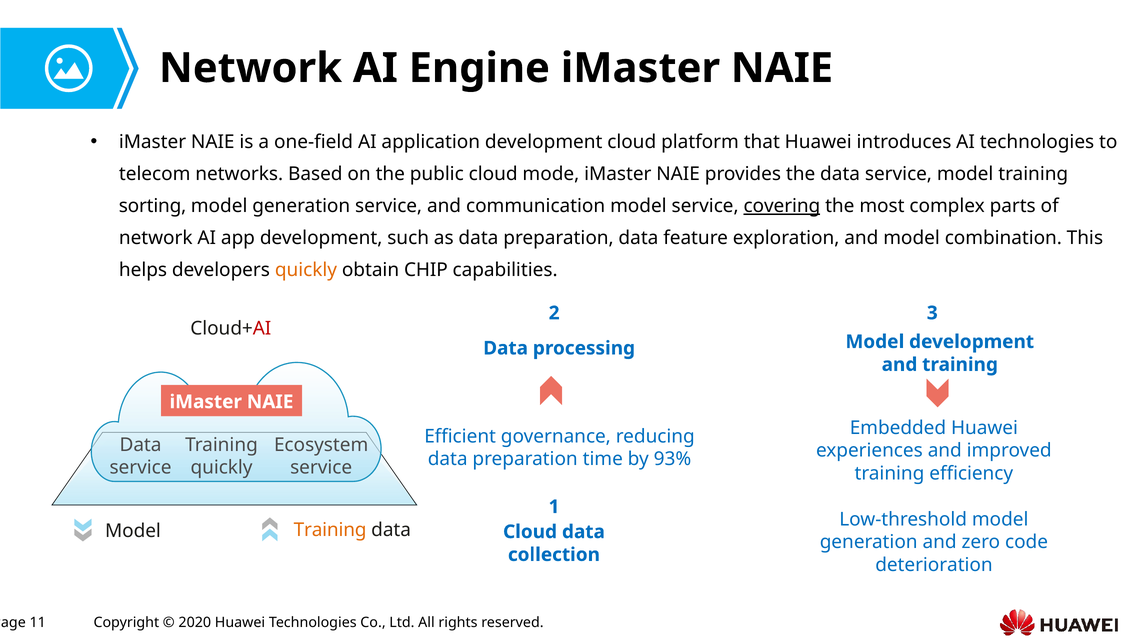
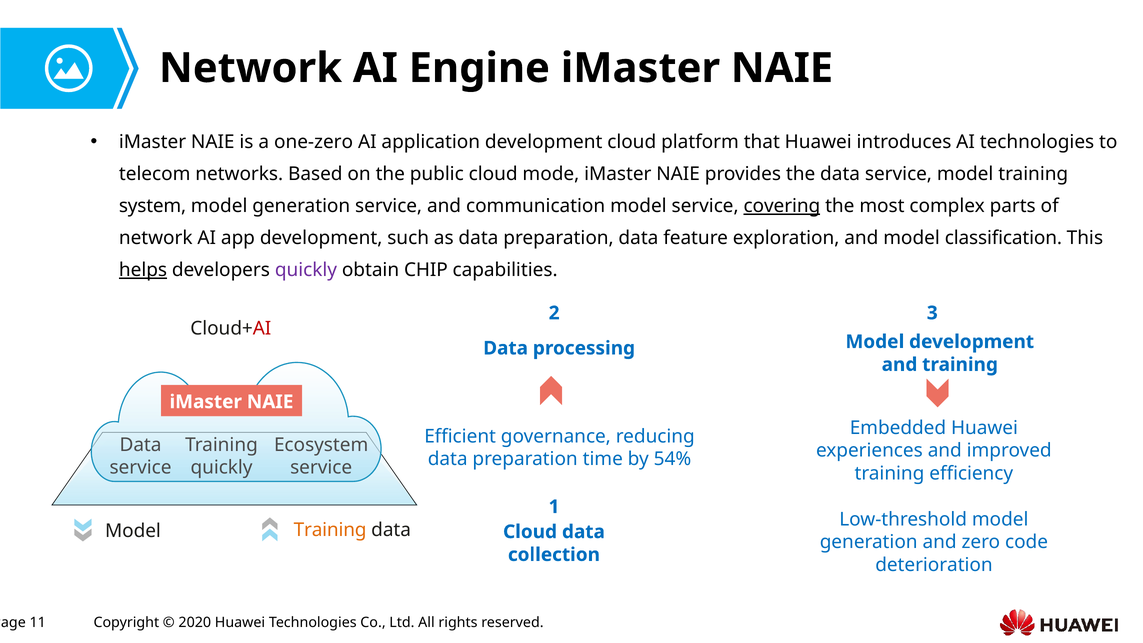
one-field: one-field -> one-zero (314, 142)
sorting: sorting -> system (153, 206)
combination: combination -> classification (1003, 238)
helps underline: none -> present (143, 270)
quickly colour: orange -> purple (306, 270)
93%: 93% -> 54% (672, 459)
